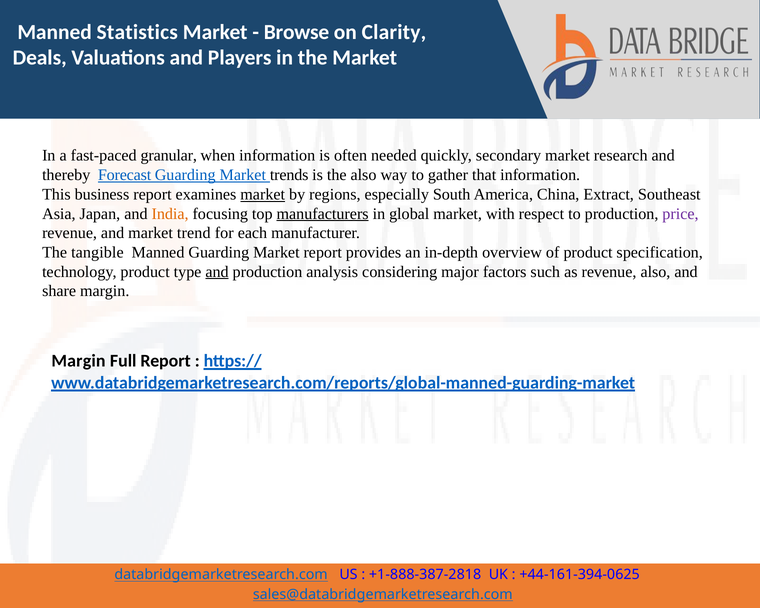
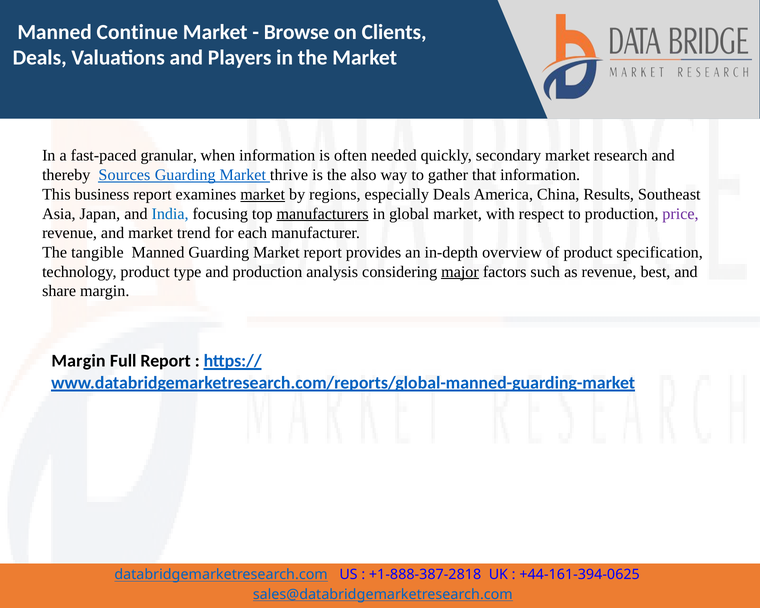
Statistics: Statistics -> Continue (137, 32)
Clarity: Clarity -> Clients (394, 32)
Forecast: Forecast -> Sources (124, 175)
trends: trends -> thrive (289, 175)
especially South: South -> Deals (452, 194)
Extract: Extract -> Results (609, 194)
India colour: orange -> blue (170, 214)
and underline: present -> none (217, 272)
major underline: none -> present (460, 272)
revenue also: also -> best (655, 272)
